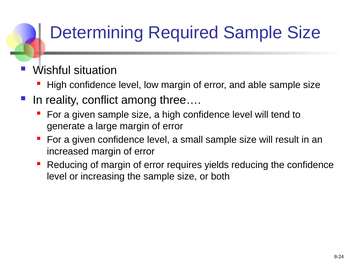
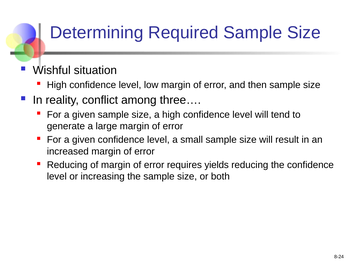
able: able -> then (257, 85)
